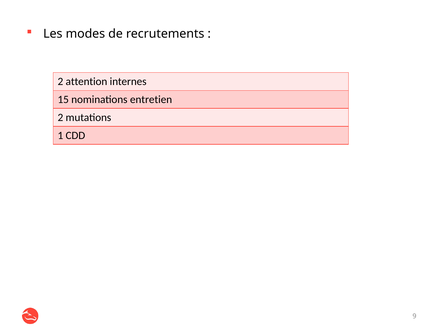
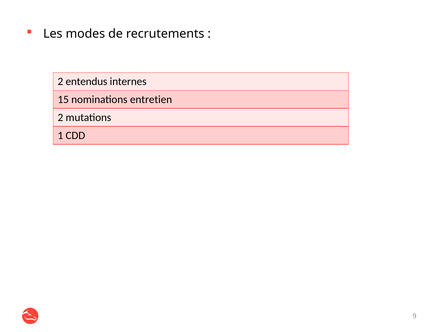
attention: attention -> entendus (86, 82)
